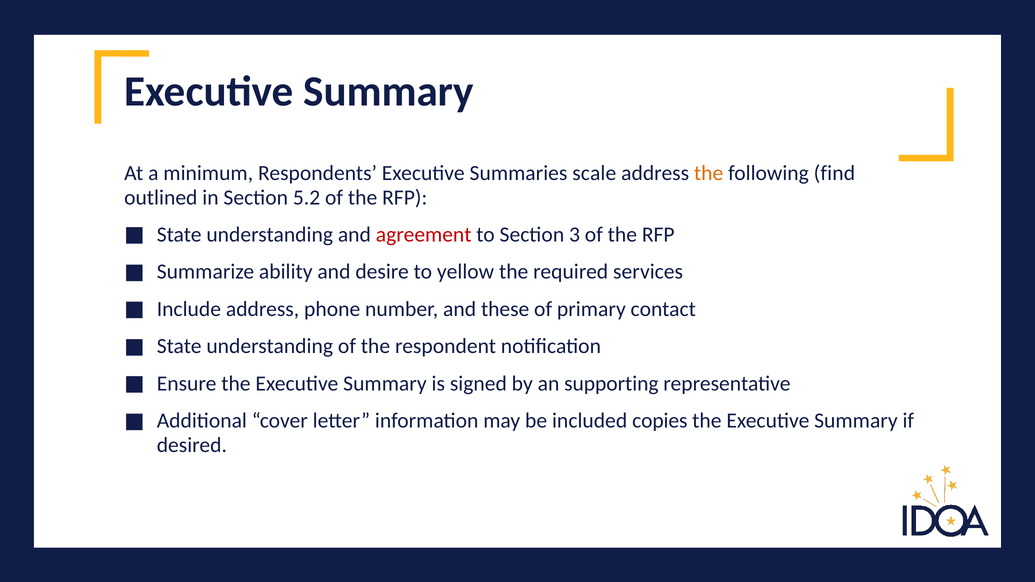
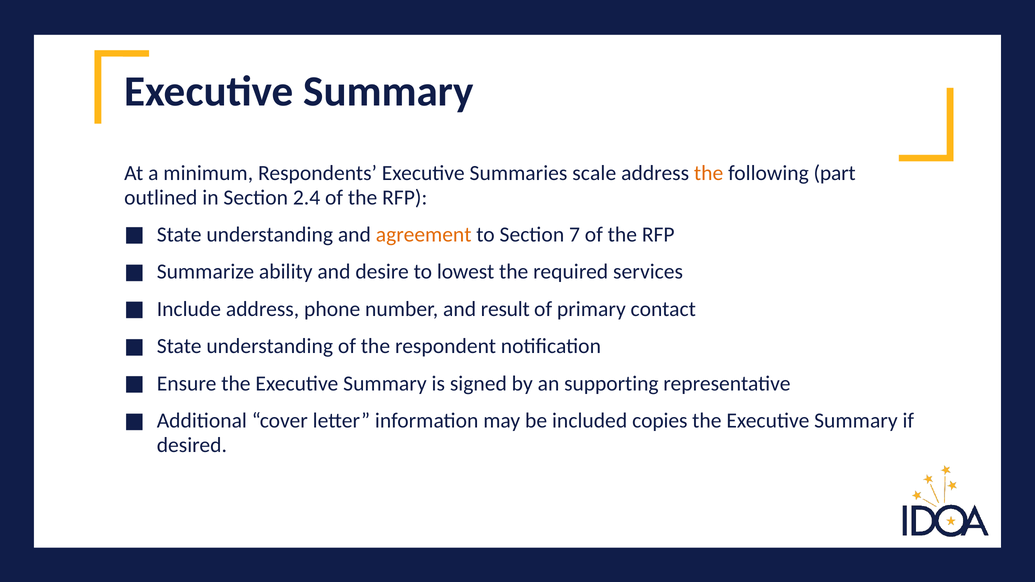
find: find -> part (835, 173)
5.2: 5.2 -> 2.4 (307, 197)
agreement colour: red -> orange (424, 235)
3: 3 -> 7 (575, 235)
yellow: yellow -> lowest (466, 272)
these: these -> result (505, 309)
